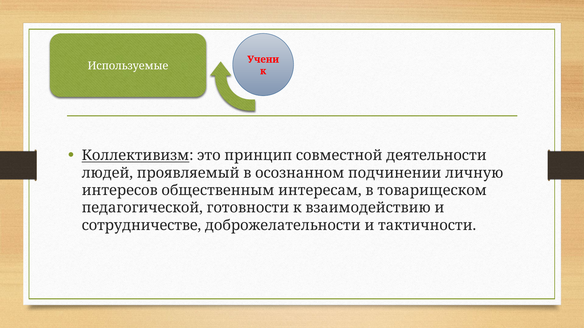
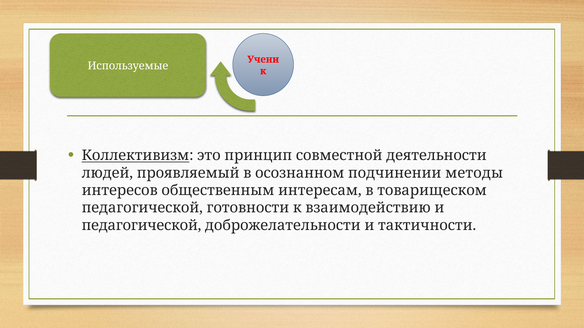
личную: личную -> методы (474, 173)
сотрудничестве: сотрудничестве -> педагогической (141, 226)
